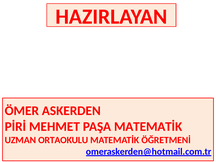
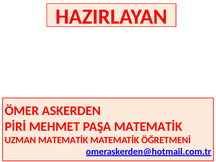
UZMAN ORTAOKULU: ORTAOKULU -> MATEMATİK (63, 140)
